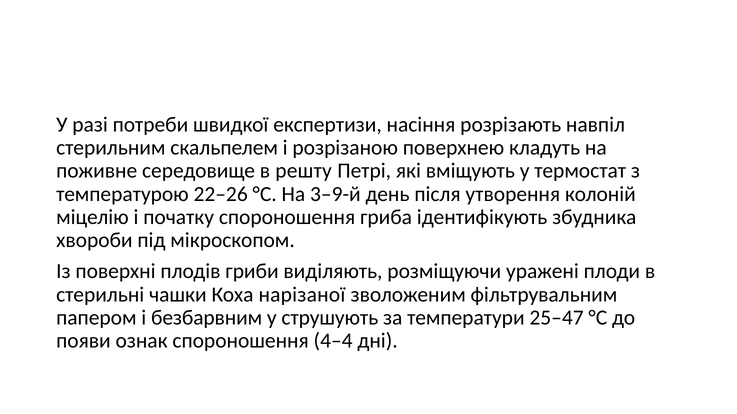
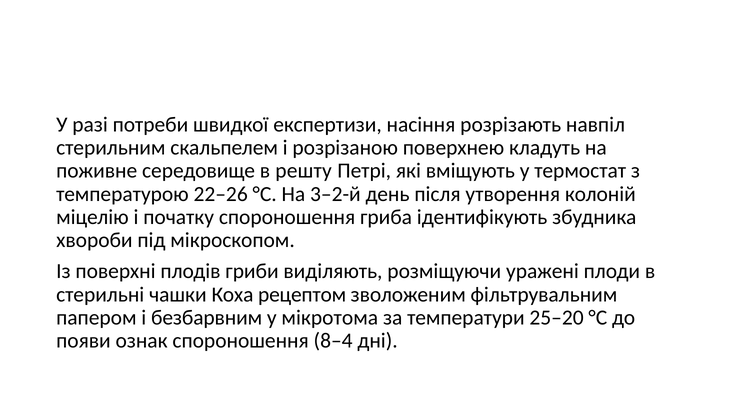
3–9-й: 3–9-й -> 3–2-й (335, 194)
нарізаної: нарізаної -> рецептом (302, 295)
струшують: струшують -> мікротома (330, 318)
25–47: 25–47 -> 25–20 (557, 318)
4–4: 4–4 -> 8–4 (333, 341)
